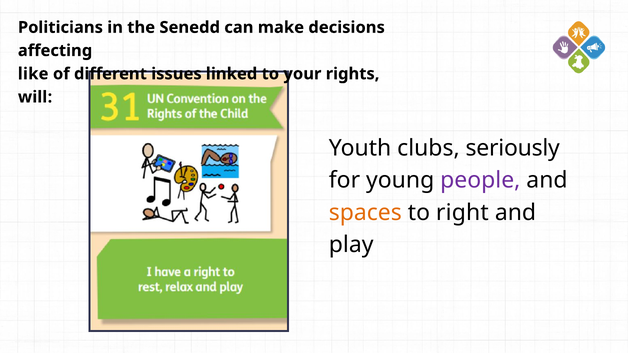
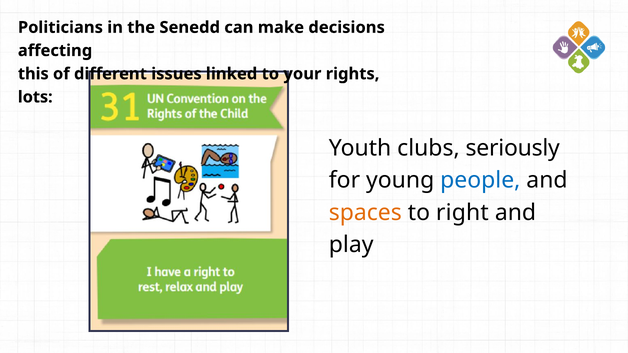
like: like -> this (33, 74)
will: will -> lots (35, 97)
people colour: purple -> blue (480, 180)
